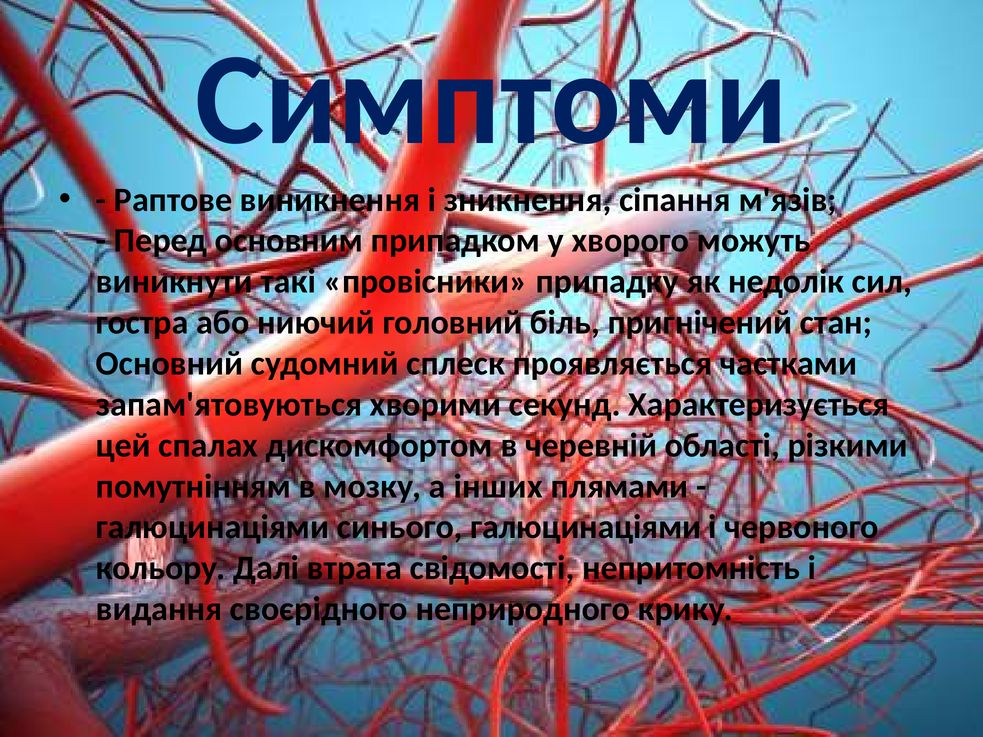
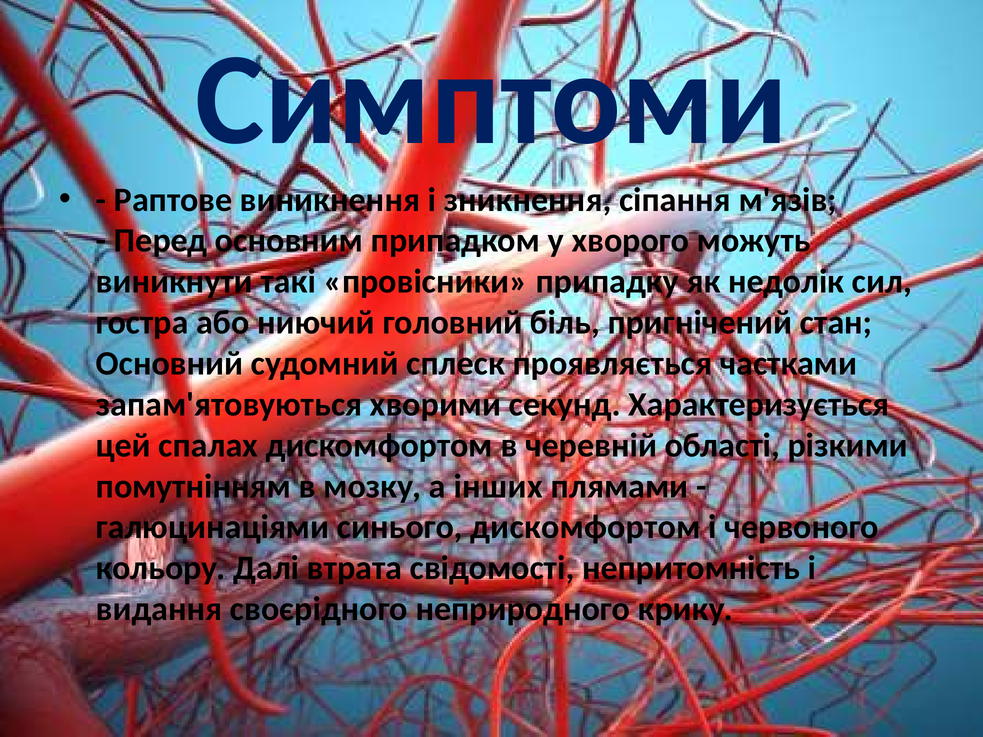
синього галюцинаціями: галюцинаціями -> дискомфортом (586, 527)
